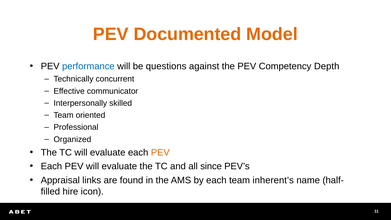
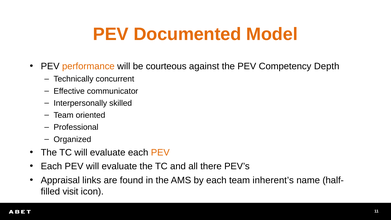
performance colour: blue -> orange (88, 66)
questions: questions -> courteous (166, 66)
since: since -> there (211, 166)
hire: hire -> visit (70, 191)
